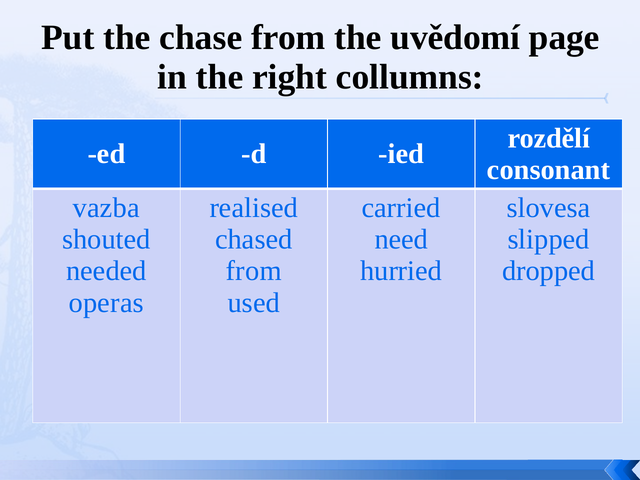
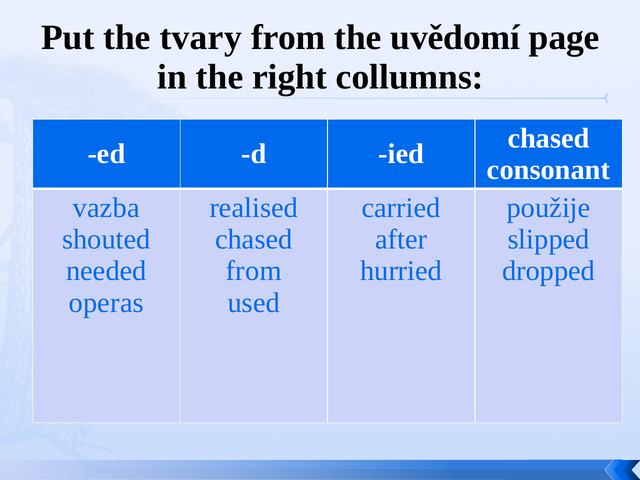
chase: chase -> tvary (201, 38)
rozdělí: rozdělí -> chased (549, 138)
slovesa: slovesa -> použije (549, 208)
need: need -> after (401, 239)
